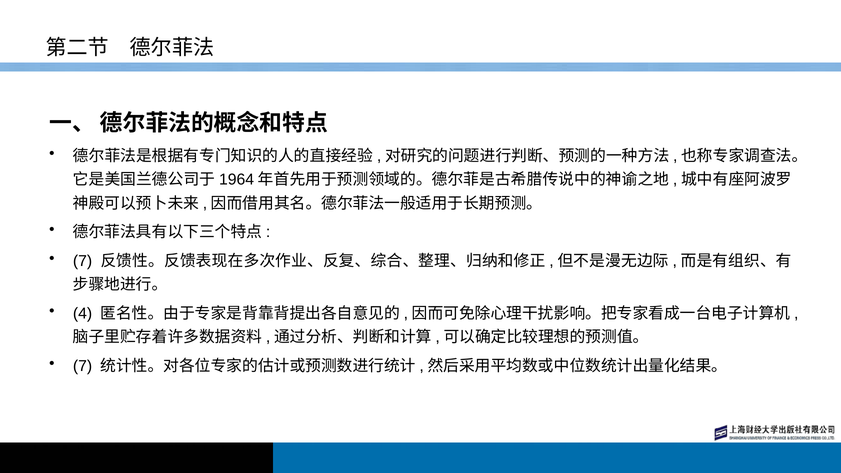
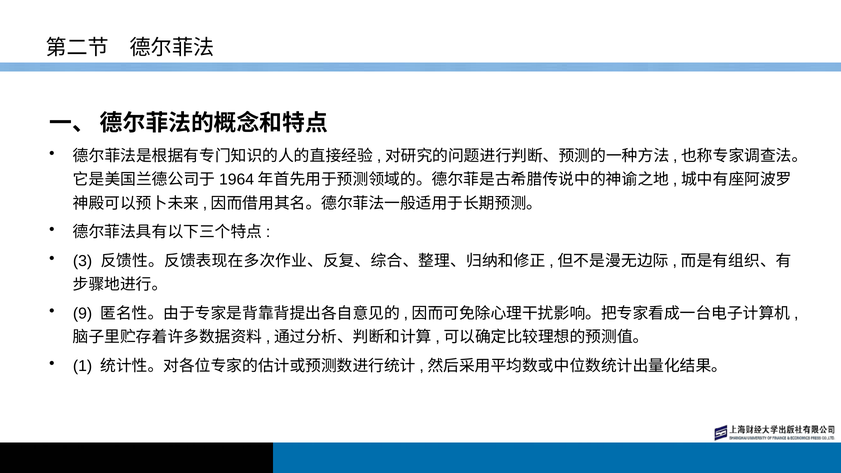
7: 7 -> 3 (83, 261)
4: 4 -> 9 (83, 314)
7: 7 -> 1 (83, 366)
